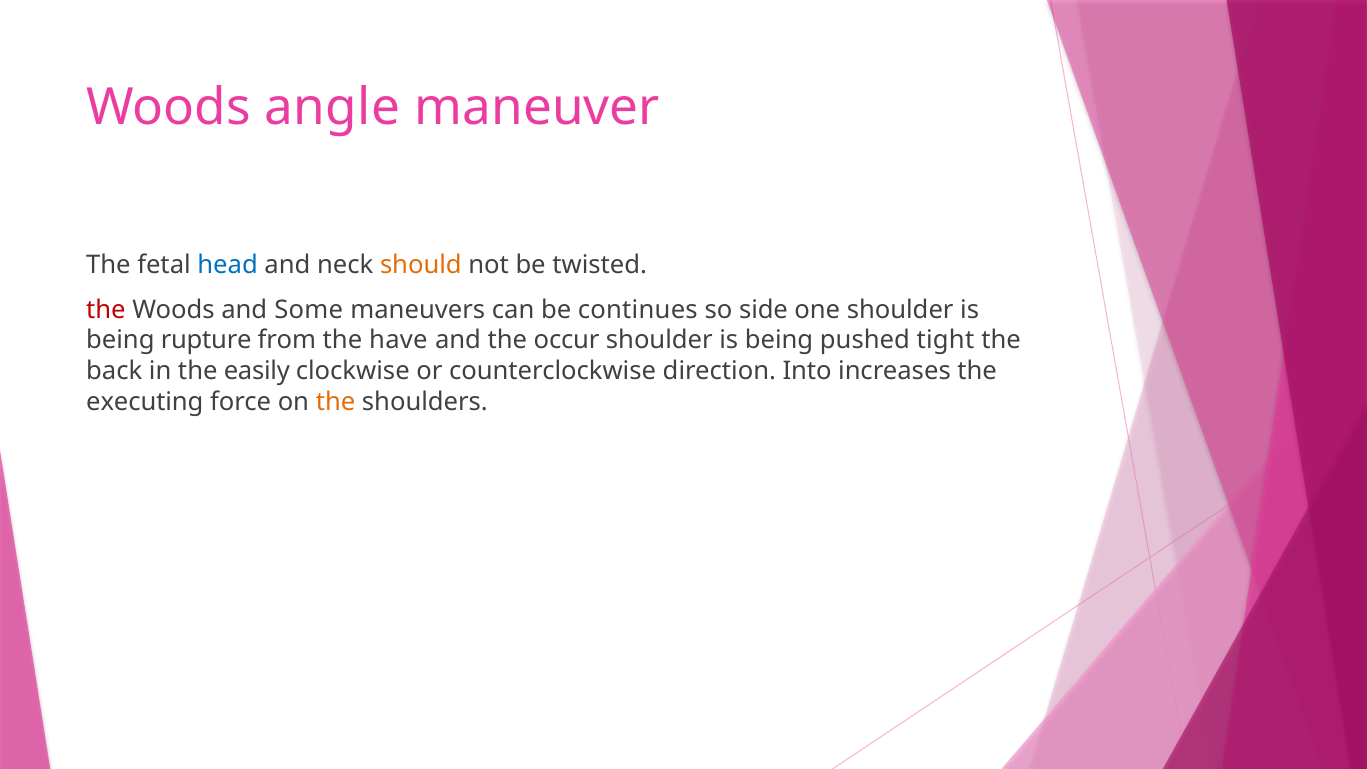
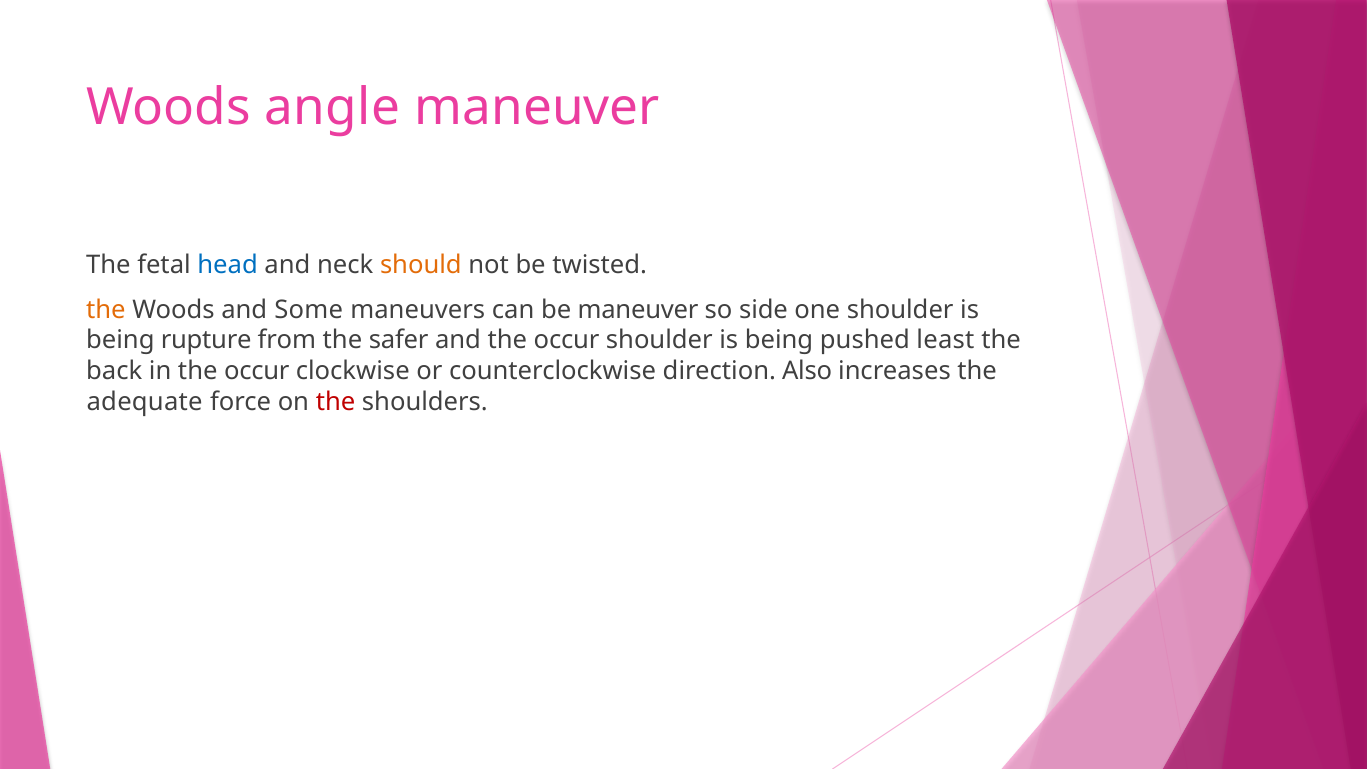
the colour: red -> orange (106, 310)
be continues: continues -> maneuver (638, 310)
have: have -> safer (399, 340)
tight: tight -> least (945, 340)
in the easily: easily -> occur (257, 371)
Into: Into -> Also (807, 371)
executing: executing -> adequate (145, 402)
the colour: orange -> red (336, 402)
